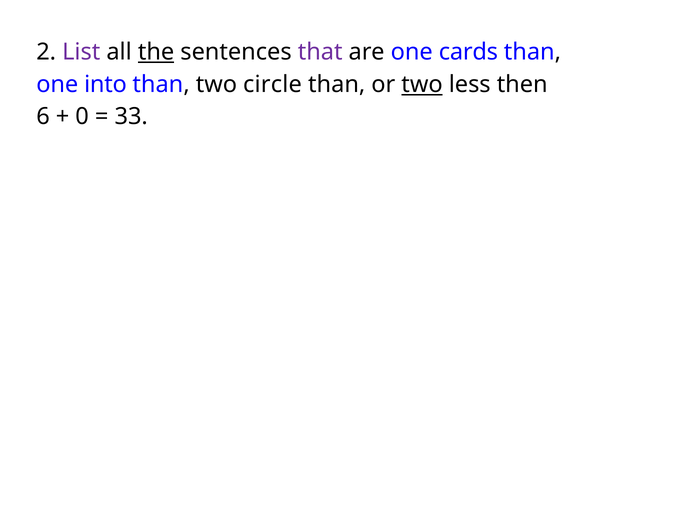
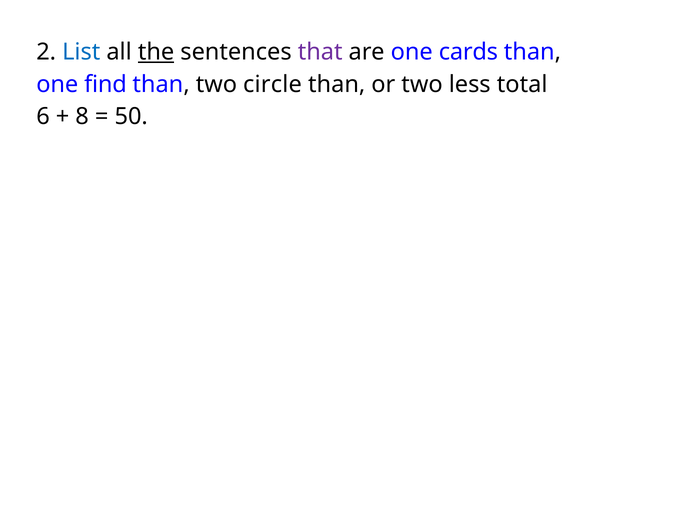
List colour: purple -> blue (81, 52)
into: into -> find (106, 85)
two underline: present -> none (422, 85)
then: then -> total (522, 85)
0: 0 -> 8 (82, 117)
33: 33 -> 50 (131, 117)
